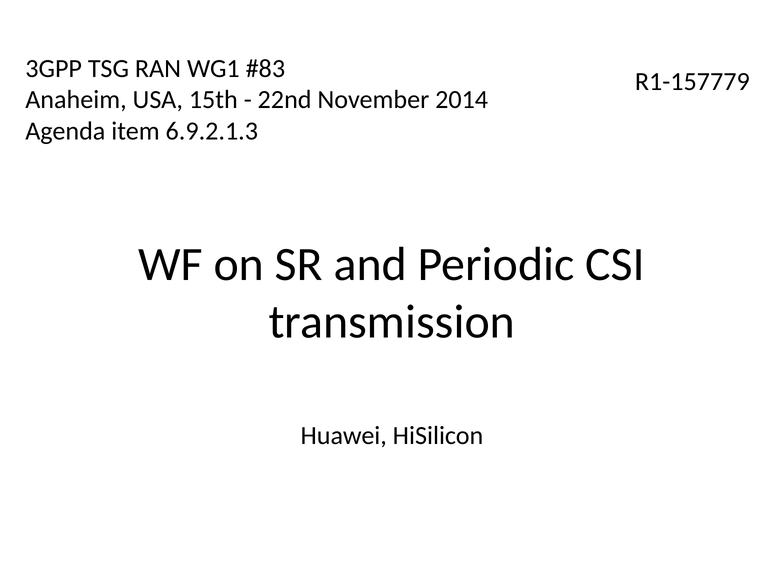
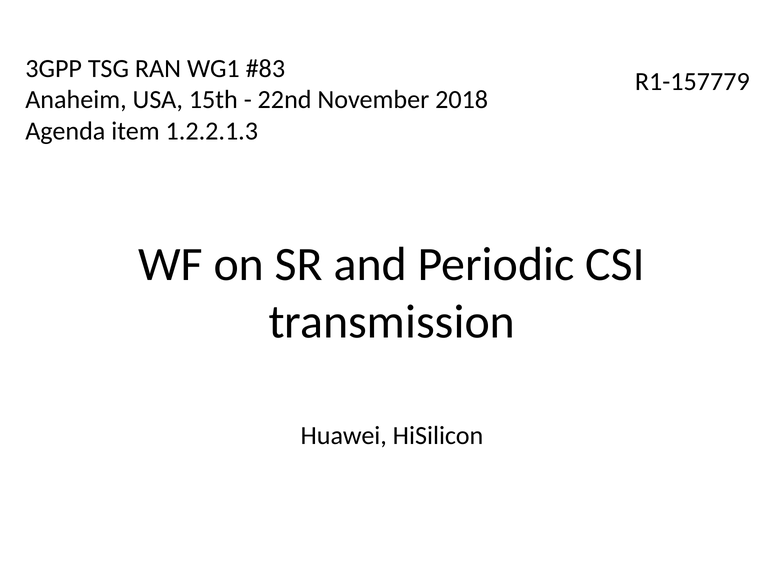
2014: 2014 -> 2018 (462, 100)
6.9.2.1.3: 6.9.2.1.3 -> 1.2.2.1.3 (212, 131)
